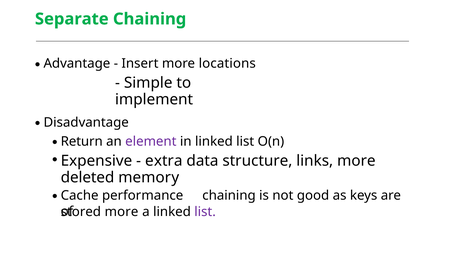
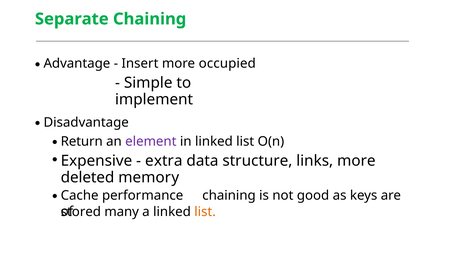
locations: locations -> occupied (227, 64)
more: more -> many (122, 212)
list colour: purple -> orange (205, 212)
